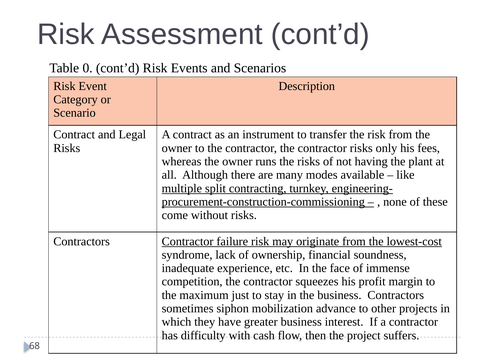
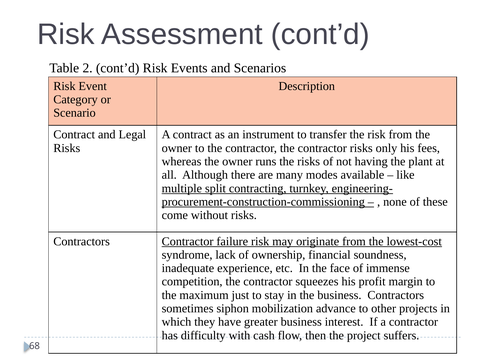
0: 0 -> 2 (88, 68)
